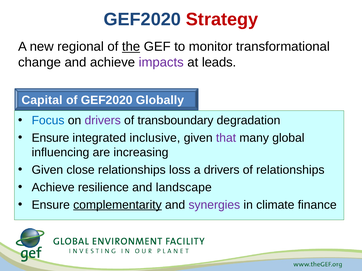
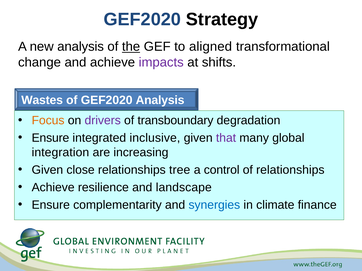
Strategy colour: red -> black (222, 19)
new regional: regional -> analysis (81, 47)
monitor: monitor -> aligned (211, 47)
leads: leads -> shifts (219, 62)
Capital: Capital -> Wastes (42, 100)
GEF2020 Globally: Globally -> Analysis (160, 100)
Focus colour: blue -> orange (48, 121)
influencing: influencing -> integration (60, 153)
loss: loss -> tree (180, 170)
a drivers: drivers -> control (222, 170)
complementarity underline: present -> none (117, 205)
synergies colour: purple -> blue (214, 205)
